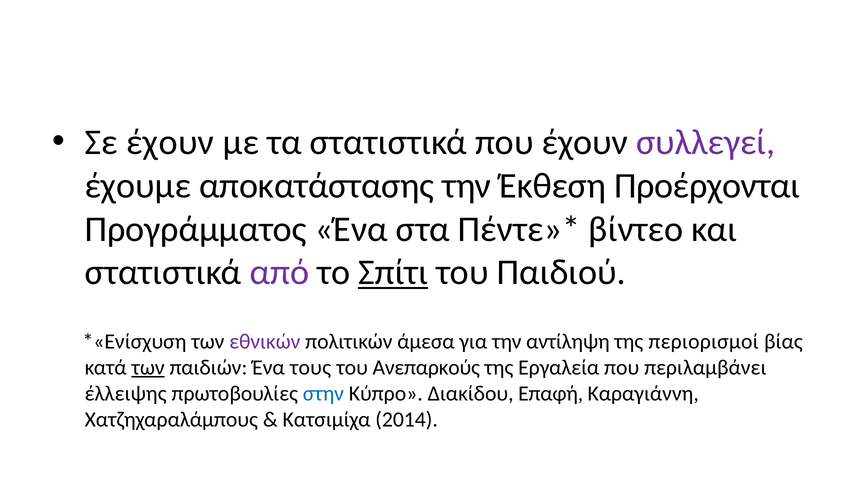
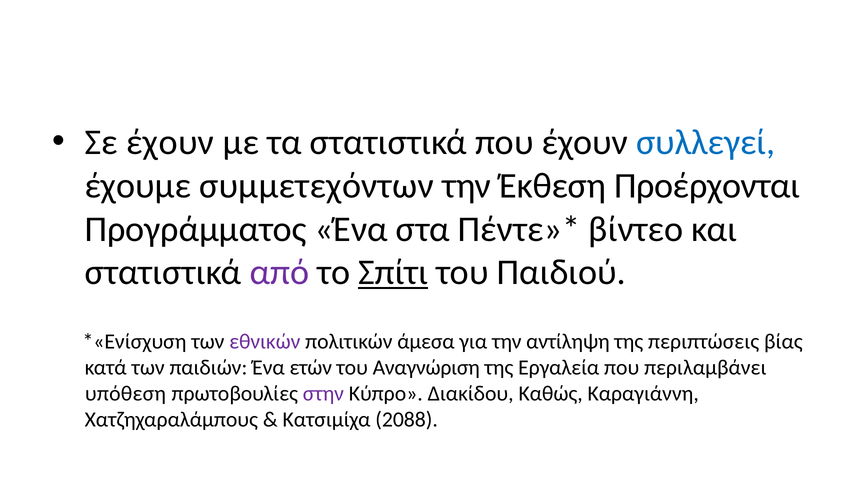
συλλεγεί colour: purple -> blue (706, 142)
αποκατάστασης: αποκατάστασης -> συμμετεχόντων (316, 186)
περιορισμοί: περιορισμοί -> περιπτώσεις (704, 342)
των underline: present -> none (148, 368)
τους: τους -> ετών (311, 368)
Ανεπαρκούς: Ανεπαρκούς -> Αναγνώριση (426, 368)
έλλειψης: έλλειψης -> υπόθεση (126, 394)
στην colour: blue -> purple (323, 394)
Επαφή: Επαφή -> Καθώς (551, 394)
2014: 2014 -> 2088 (407, 420)
